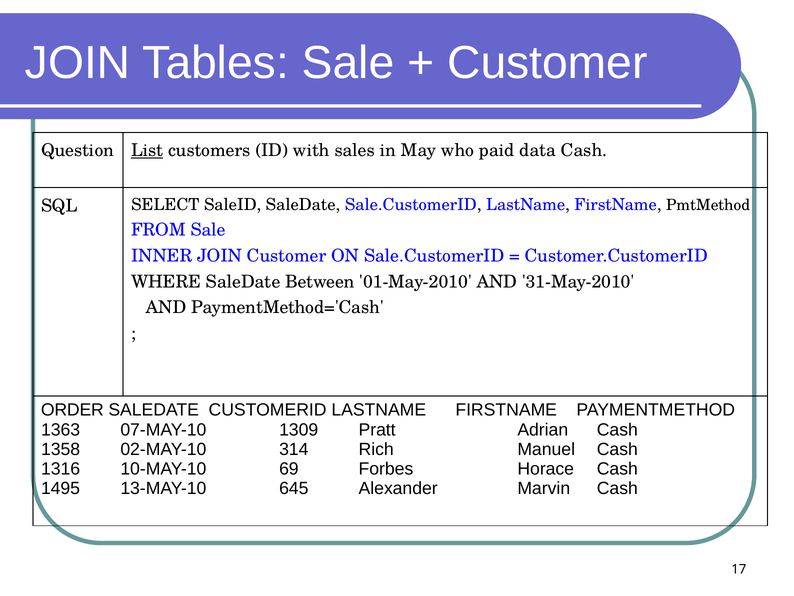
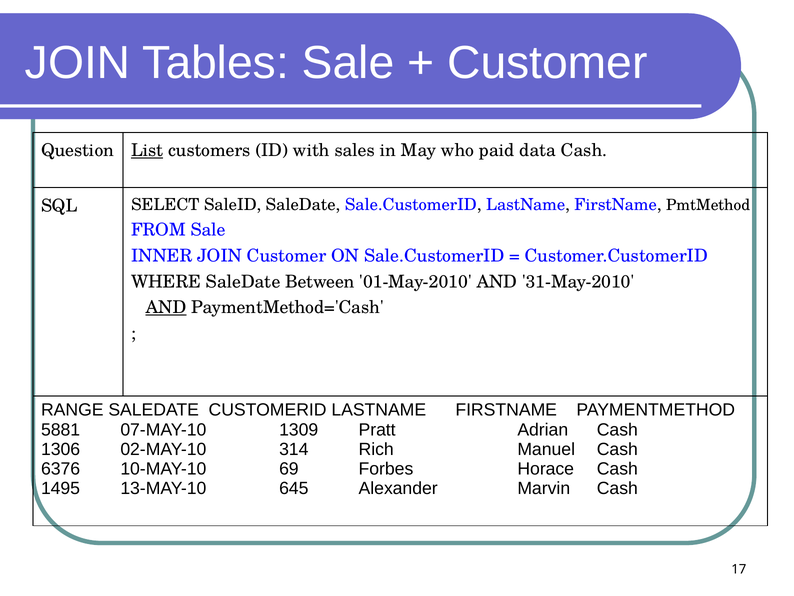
AND underline: none -> present (166, 307)
ORDER: ORDER -> RANGE (72, 410)
1363: 1363 -> 5881 (61, 429)
1358: 1358 -> 1306 (61, 449)
1316: 1316 -> 6376 (61, 469)
